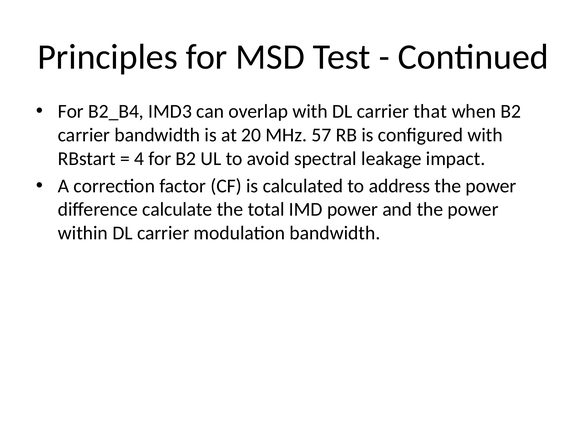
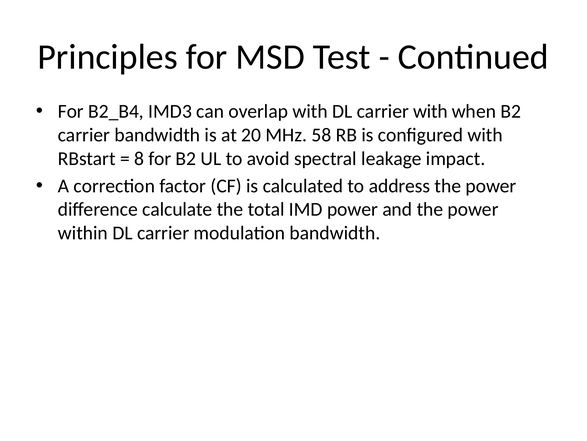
carrier that: that -> with (430, 111)
57: 57 -> 58 (321, 135)
4: 4 -> 8 (139, 158)
